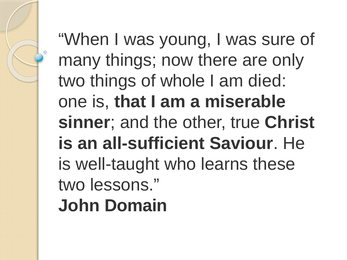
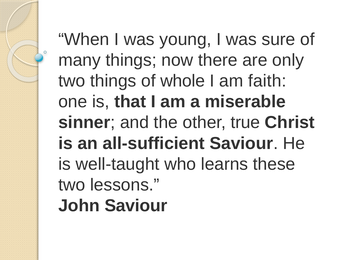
died: died -> faith (267, 81)
John Domain: Domain -> Saviour (136, 206)
